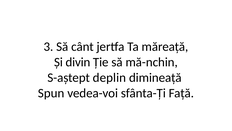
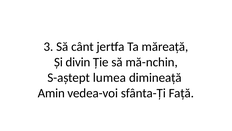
deplin: deplin -> lumea (109, 77)
Spun: Spun -> Amin (51, 93)
